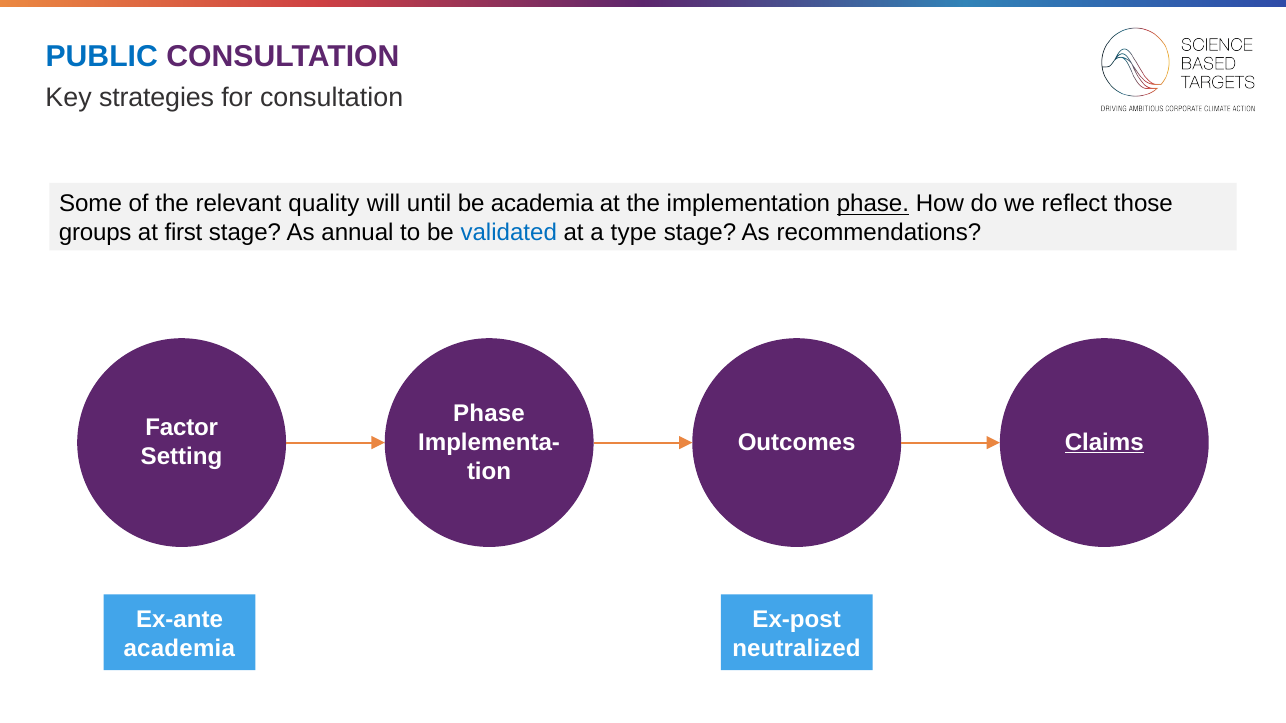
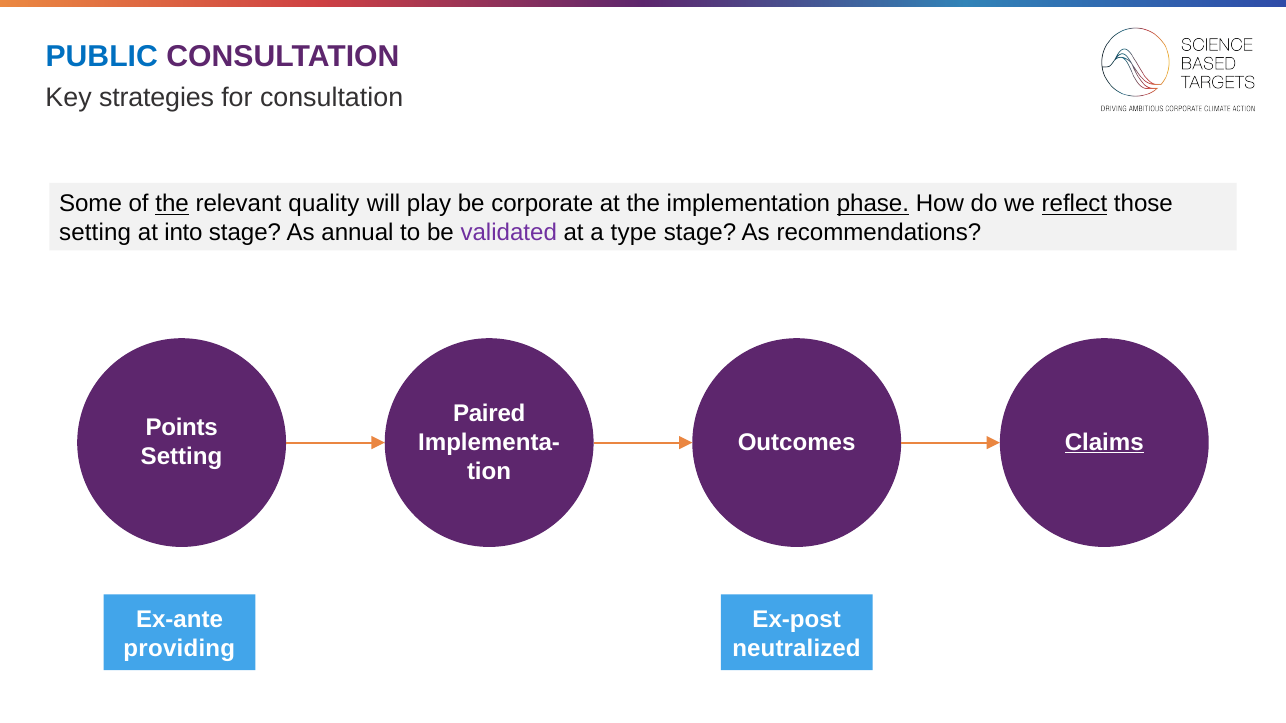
the underline: none -> present (172, 204)
until: until -> play (429, 204)
be academia: academia -> corporate (542, 204)
reflect underline: none -> present (1074, 204)
groups: groups -> setting (95, 233)
first: first -> into (184, 233)
validated colour: blue -> purple (509, 233)
Phase: Phase -> Paired (489, 414)
Factor: Factor -> Points (182, 428)
academia: academia -> providing (179, 649)
